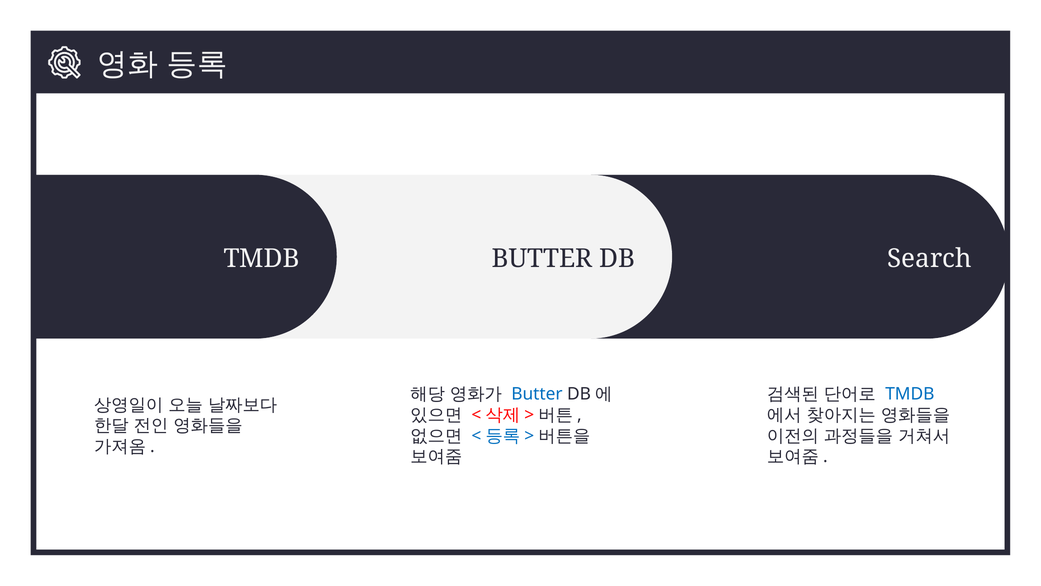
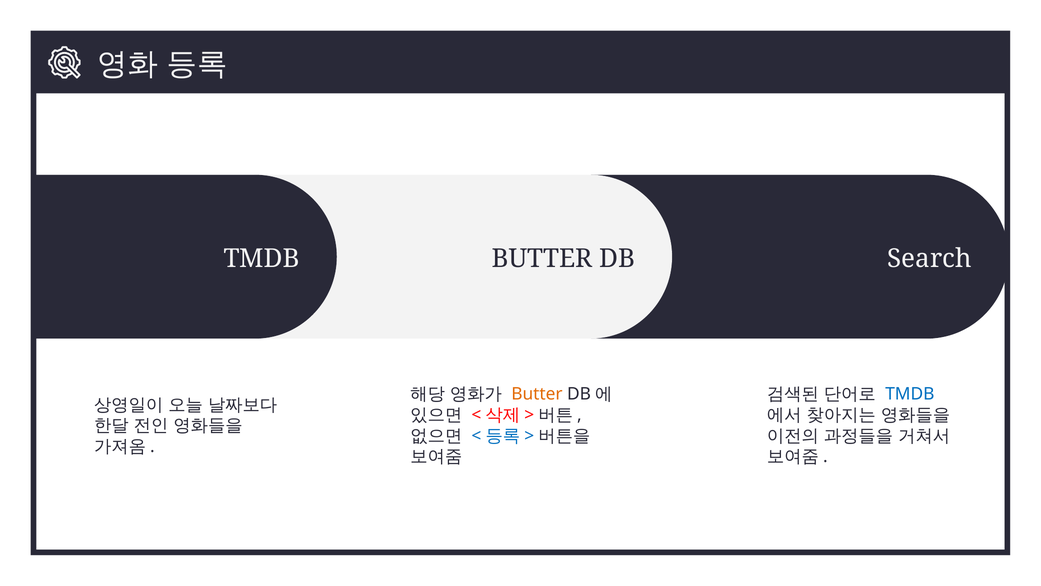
Butter colour: blue -> orange (537, 394)
